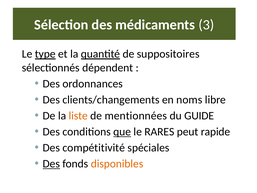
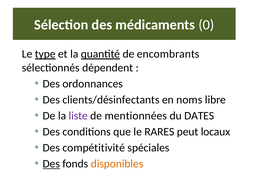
3: 3 -> 0 (206, 25)
suppositoires: suppositoires -> encombrants (168, 54)
clients/changements: clients/changements -> clients/désinfectants (111, 100)
liste colour: orange -> purple (78, 116)
GUIDE: GUIDE -> DATES (199, 116)
que underline: present -> none (122, 132)
rapide: rapide -> locaux (216, 132)
